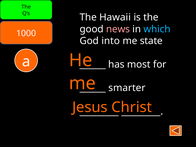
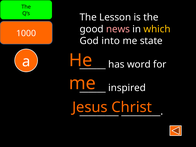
Hawaii: Hawaii -> Lesson (115, 17)
which colour: light blue -> yellow (157, 29)
most: most -> word (139, 64)
smarter: smarter -> inspired (127, 88)
